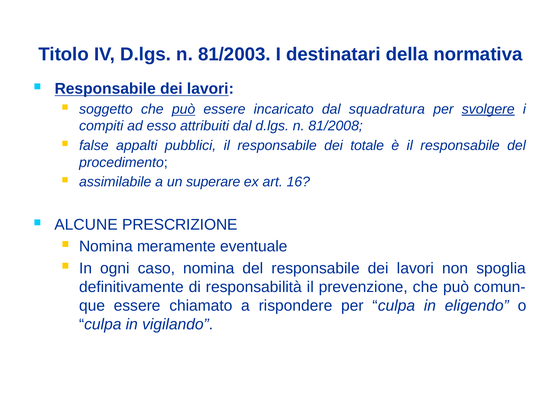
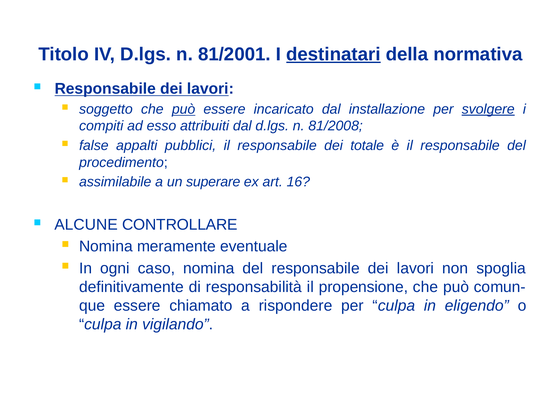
81/2003: 81/2003 -> 81/2001 (234, 54)
destinatari underline: none -> present (333, 54)
squadratura: squadratura -> installazione (387, 109)
PRESCRIZIONE: PRESCRIZIONE -> CONTROLLARE (180, 225)
prevenzione: prevenzione -> propensione (363, 287)
